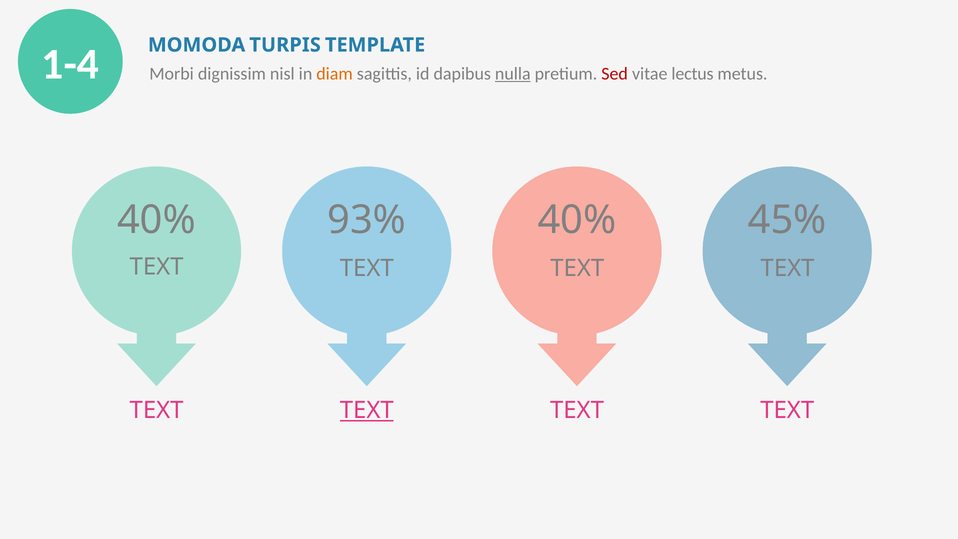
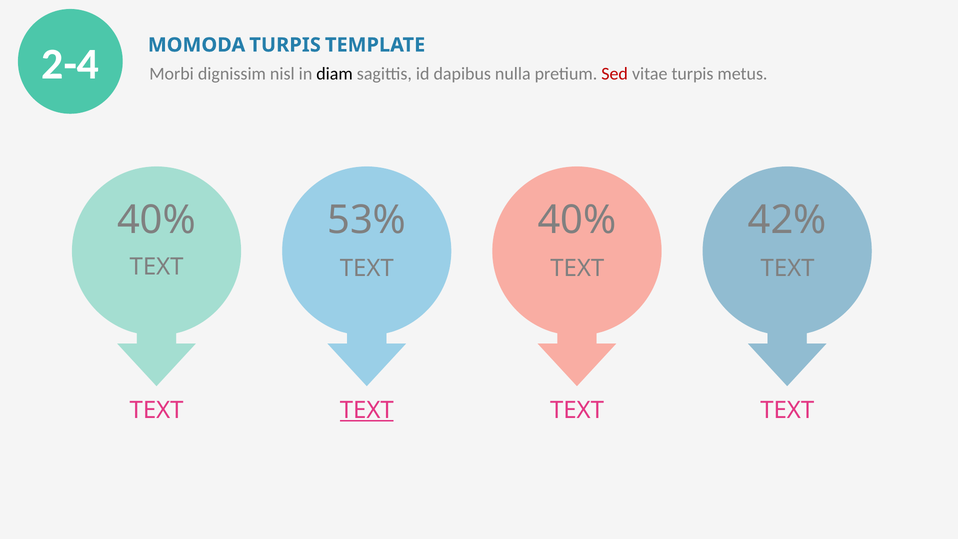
1-4: 1-4 -> 2-4 (70, 64)
diam colour: orange -> black (335, 74)
nulla underline: present -> none (513, 74)
vitae lectus: lectus -> turpis (692, 74)
93%: 93% -> 53% (367, 220)
45%: 45% -> 42% (787, 220)
